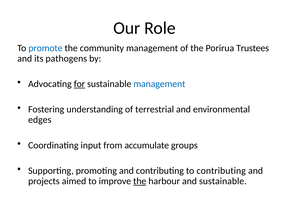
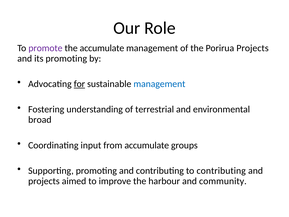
promote colour: blue -> purple (45, 48)
the community: community -> accumulate (102, 48)
Porirua Trustees: Trustees -> Projects (253, 48)
its pathogens: pathogens -> promoting (66, 58)
edges: edges -> broad (40, 120)
the underline: present -> none (140, 181)
and sustainable: sustainable -> community (223, 181)
